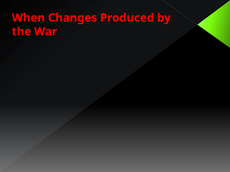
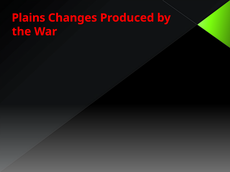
When: When -> Plains (28, 18)
